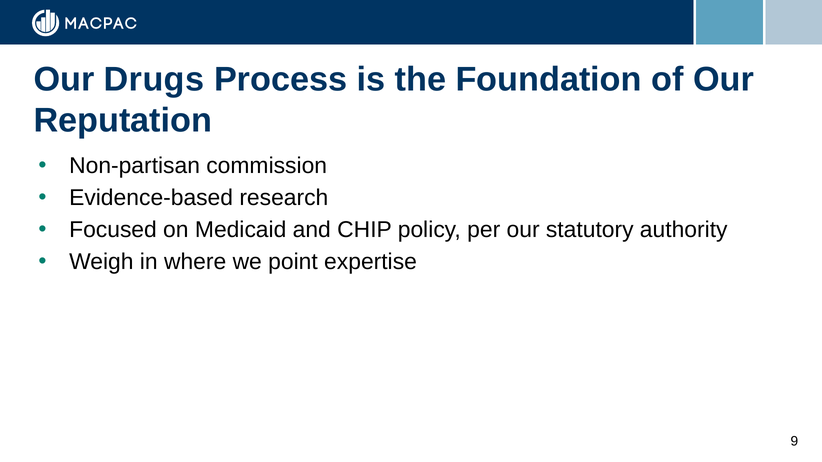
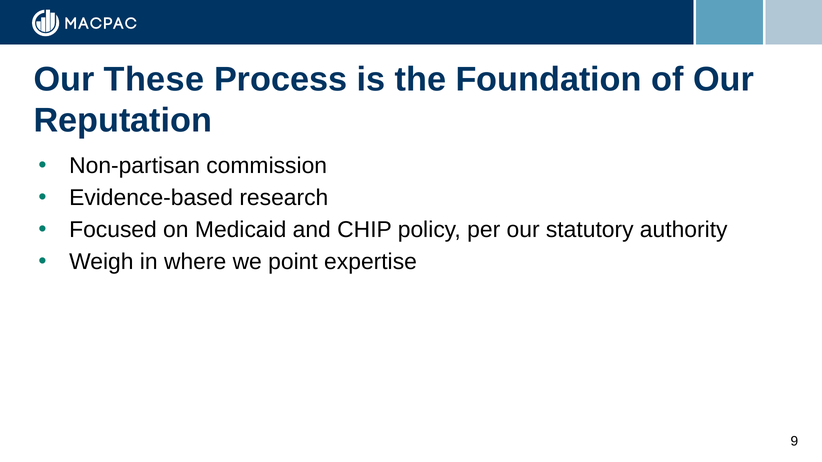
Drugs: Drugs -> These (154, 79)
